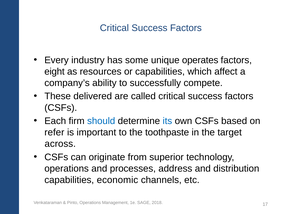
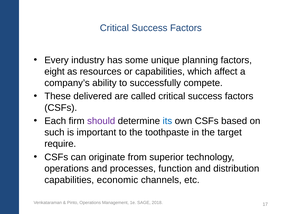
operates: operates -> planning (200, 60)
should colour: blue -> purple (101, 121)
refer: refer -> such (54, 132)
across: across -> require (60, 144)
address: address -> function (175, 168)
